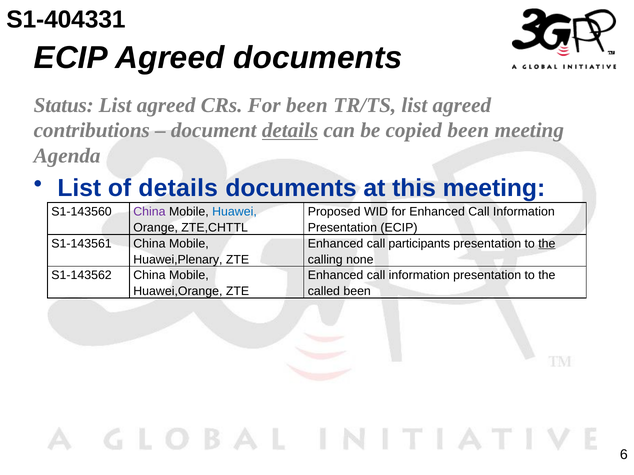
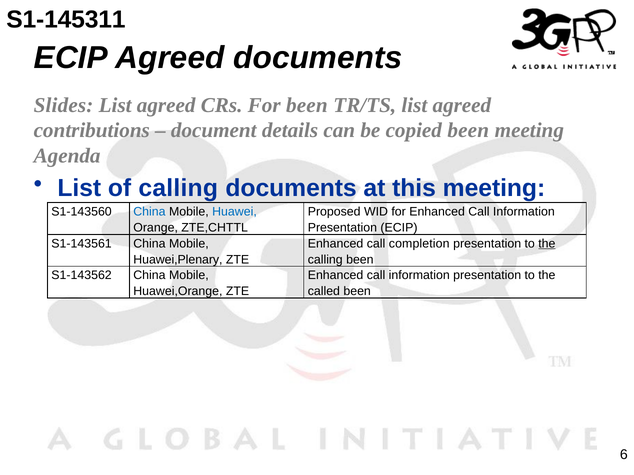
S1-404331: S1-404331 -> S1-145311 (66, 20)
Status: Status -> Slides (64, 105)
details underline: present -> none (290, 131)
of details: details -> calling (178, 189)
China colour: purple -> blue (149, 212)
participants: participants -> completion (419, 244)
calling none: none -> been (360, 260)
